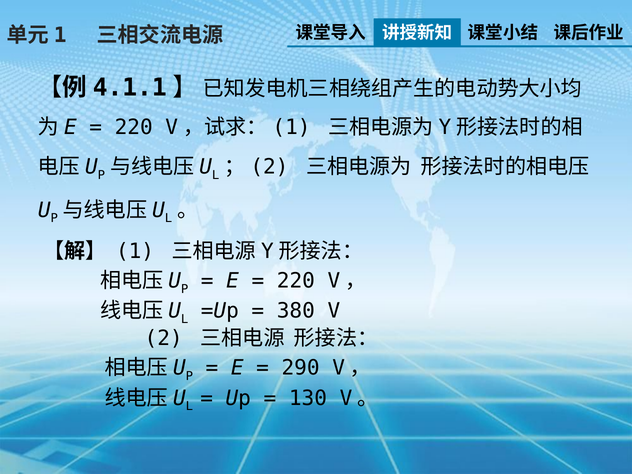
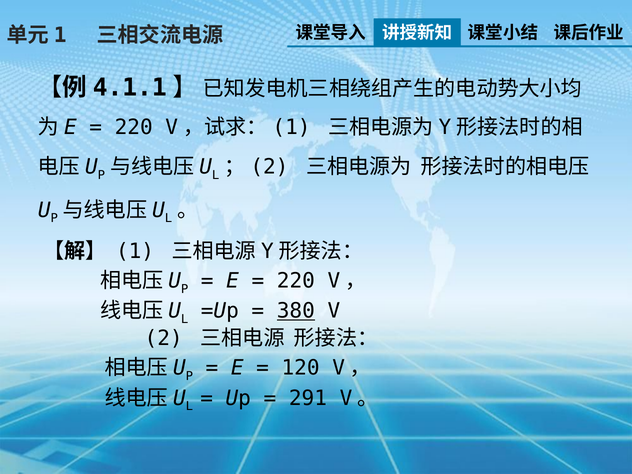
380 underline: none -> present (296, 311)
290: 290 -> 120 (301, 368)
130: 130 -> 291 (308, 398)
